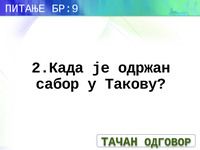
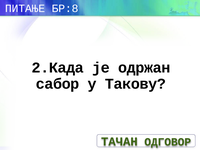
БР:9: БР:9 -> БР:8 (65, 8)
